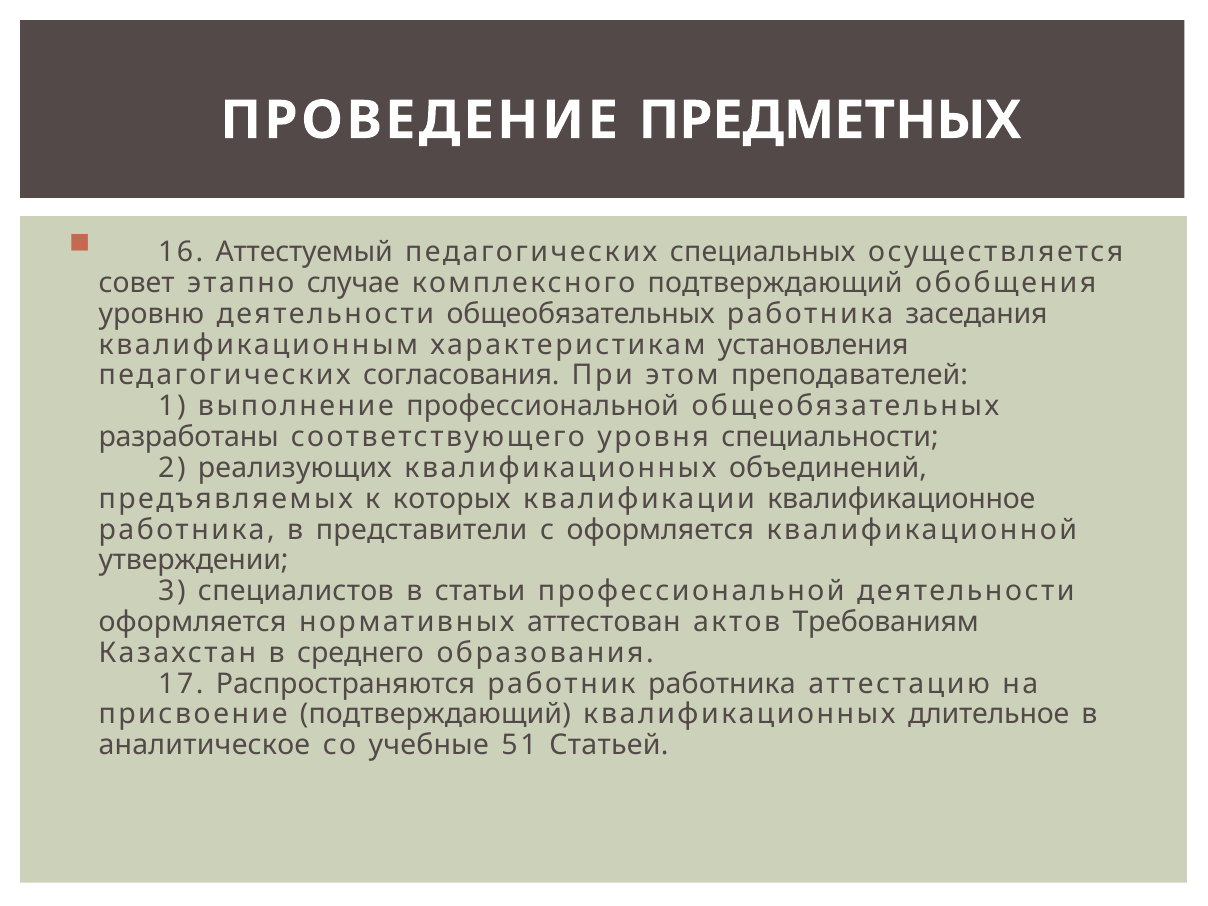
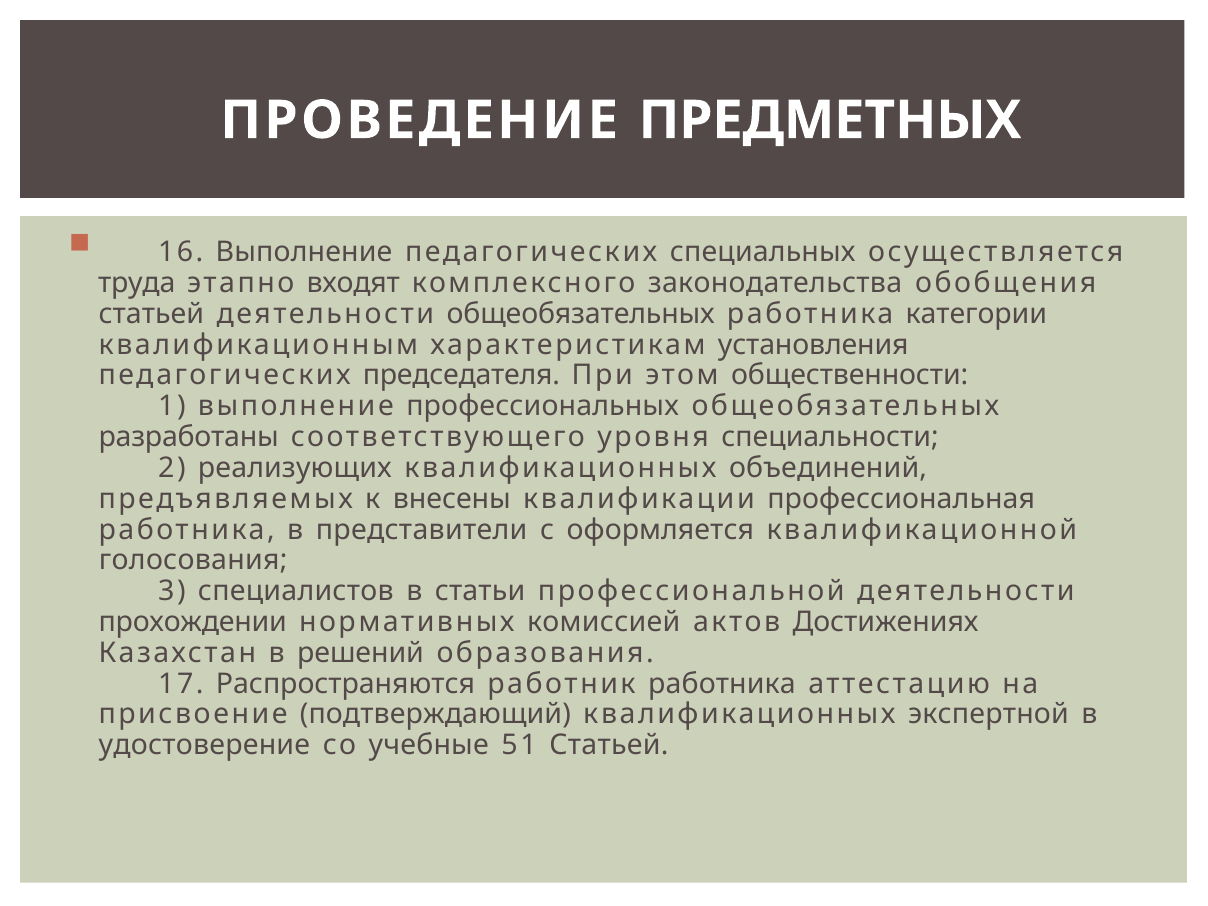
16 Аттестуемый: Аттестуемый -> Выполнение (304, 252)
совет: совет -> труда (137, 283)
случае: случае -> входят (353, 283)
комплексного подтверждающий: подтверждающий -> законодательства (775, 283)
уровню: уровню -> статьей (151, 314)
заседания: заседания -> категории (976, 314)
согласования: согласования -> председателя (461, 376)
преподавателей: преподавателей -> общественности (850, 376)
выполнение профессиональной: профессиональной -> профессиональных (543, 406)
которых: которых -> внесены (452, 499)
квалификационное: квалификационное -> профессиональная (901, 499)
утверждении: утверждении -> голосования (193, 560)
оформляется: оформляется -> прохождении (193, 622)
аттестован: аттестован -> комиссией (604, 622)
Требованиям: Требованиям -> Достижениях (886, 622)
среднего: среднего -> решений (361, 653)
длительное: длительное -> экспертной (988, 715)
аналитическое: аналитическое -> удостоверение (204, 745)
